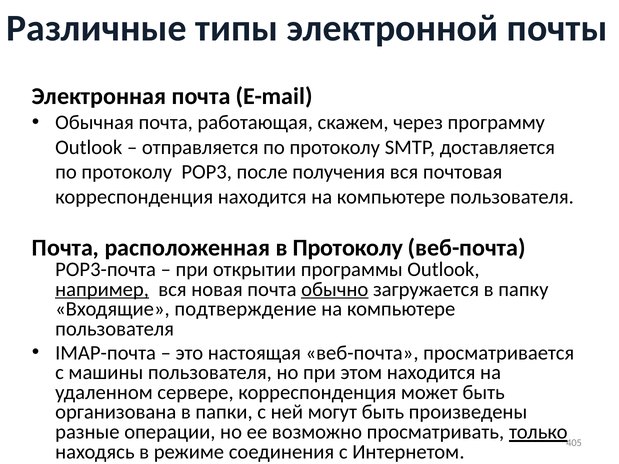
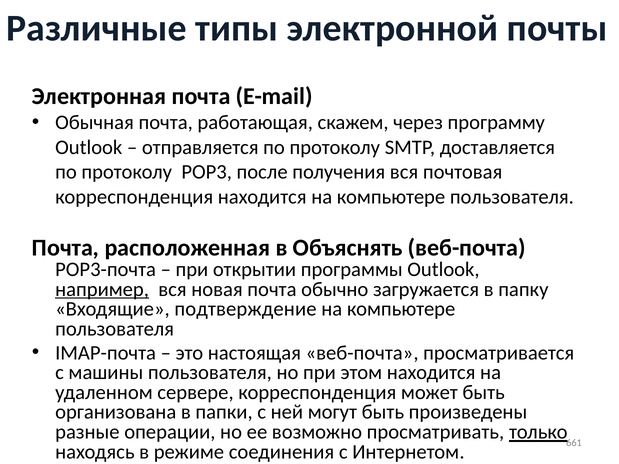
в Протоколу: Протоколу -> Объяснять (348, 248)
обычно underline: present -> none (335, 289)
405: 405 -> 661 (574, 443)
